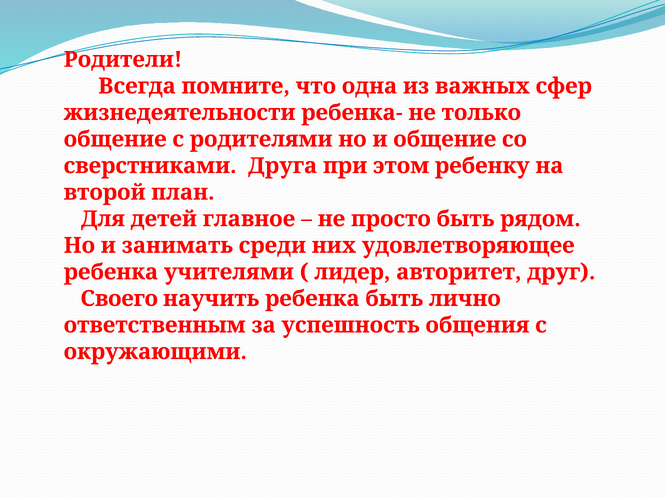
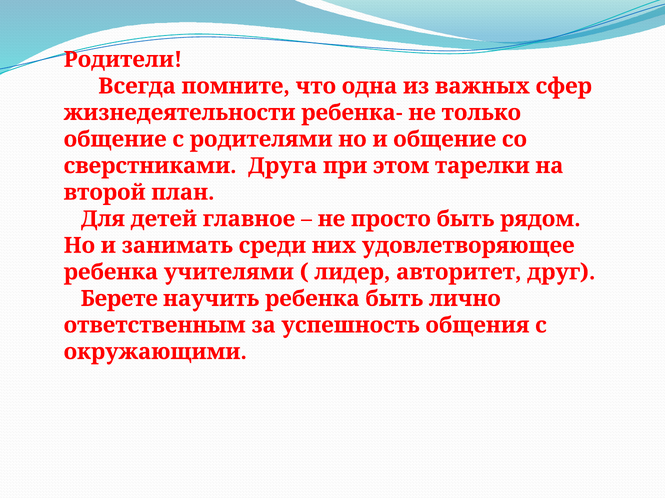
ребенку: ребенку -> тарелки (482, 166)
Своего: Своего -> Берете (119, 299)
